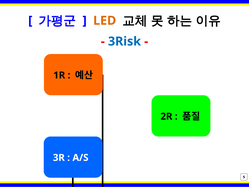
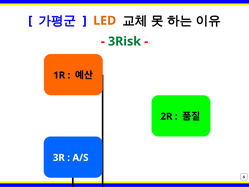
3Risk colour: blue -> green (124, 41)
